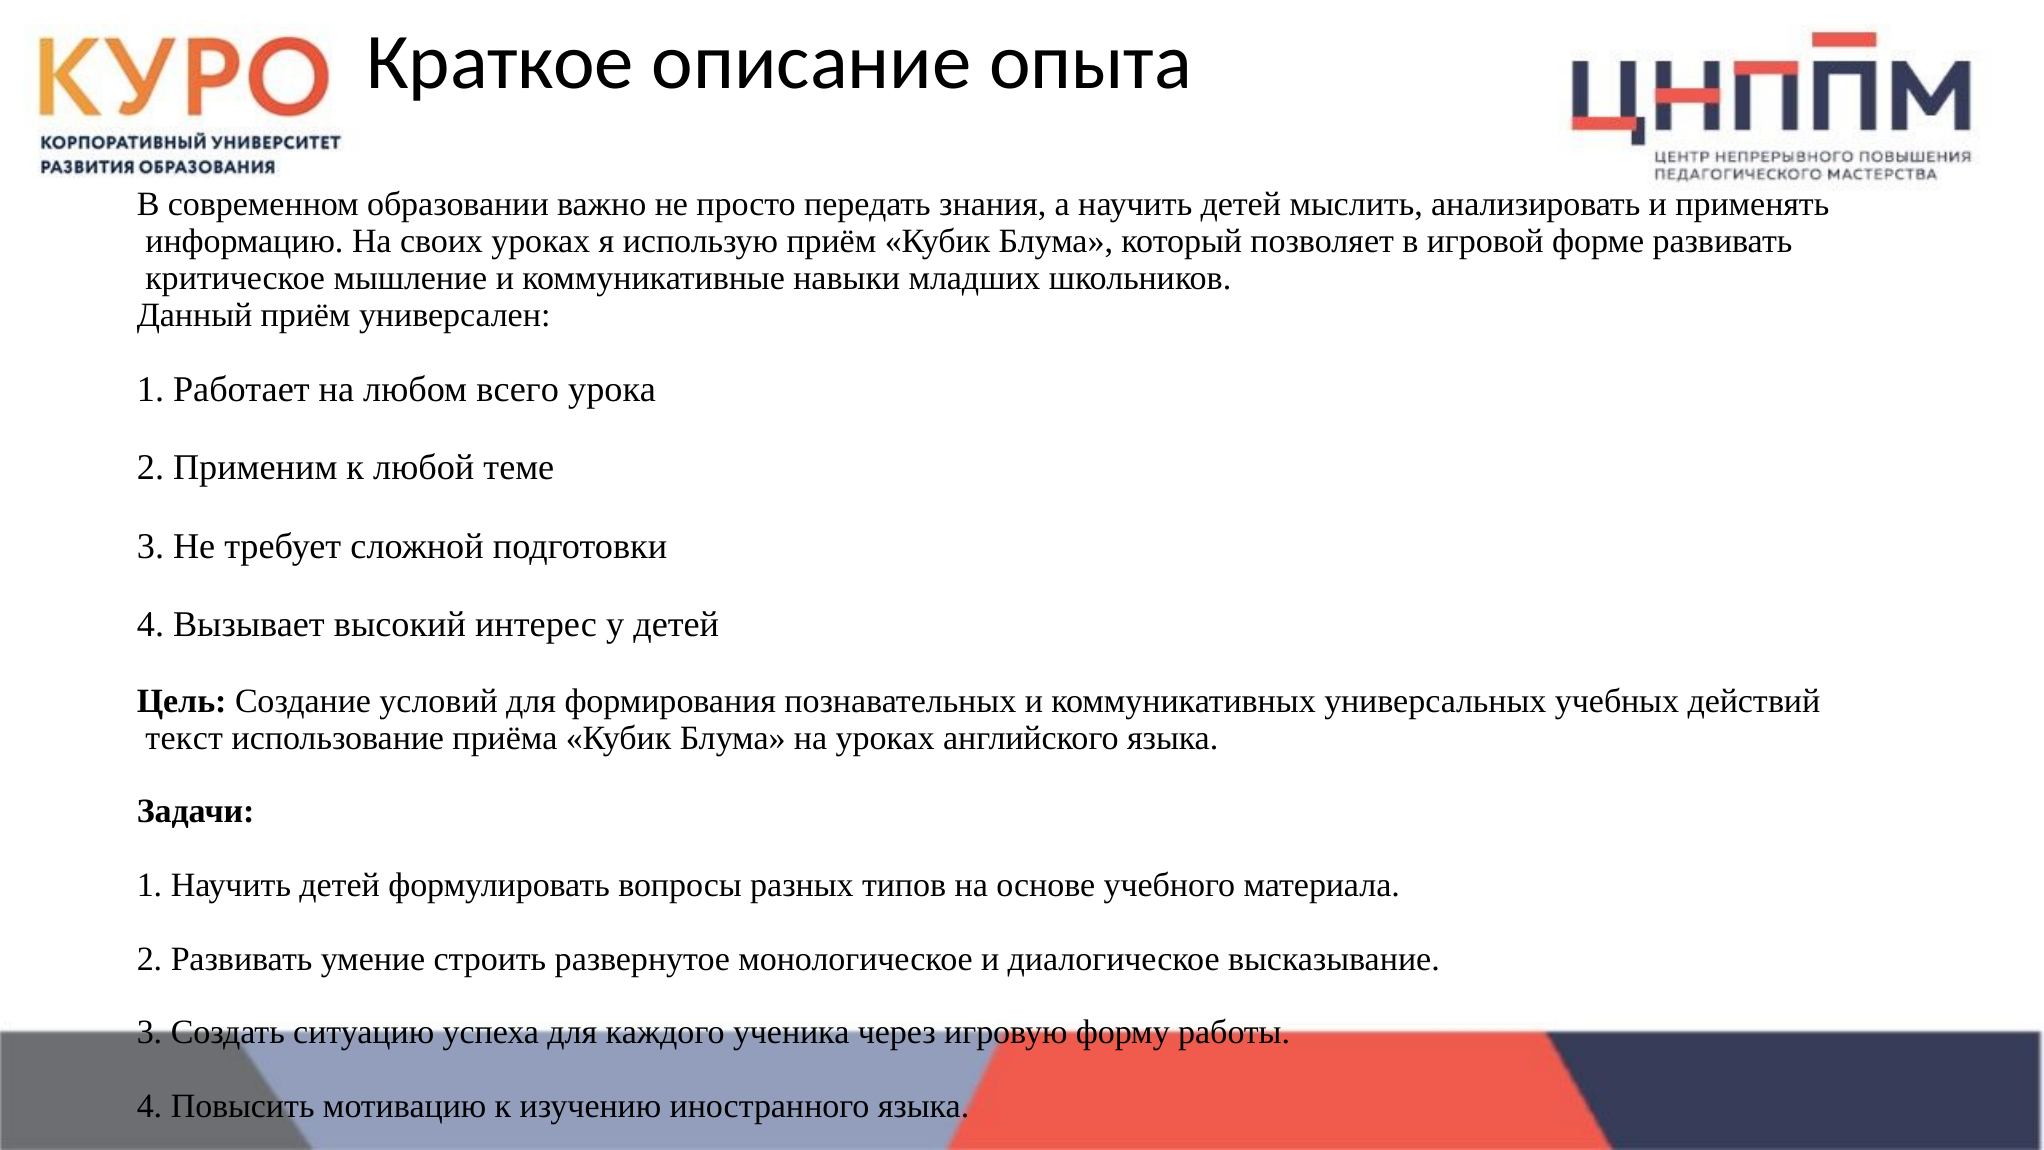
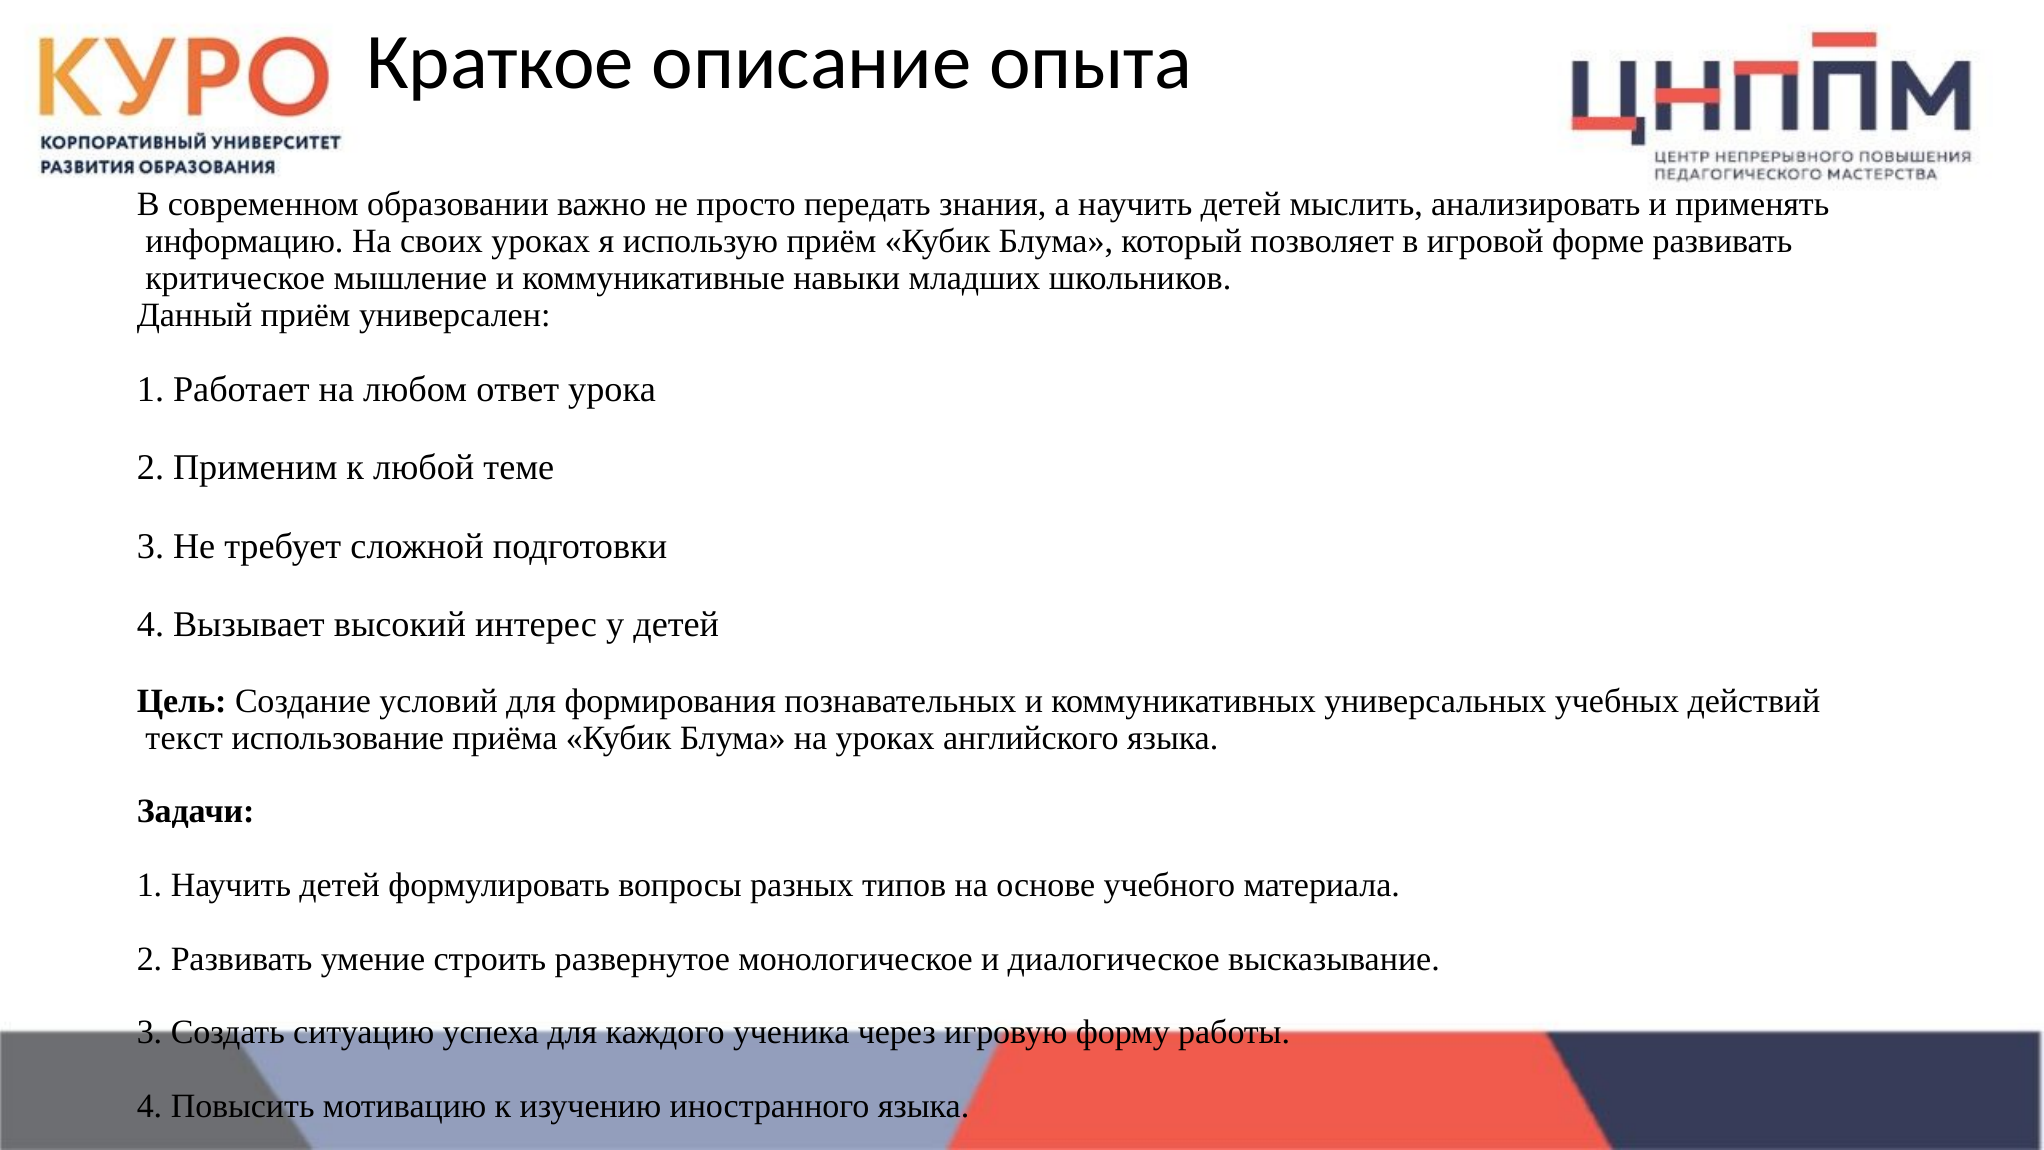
всего: всего -> ответ (518, 390)
